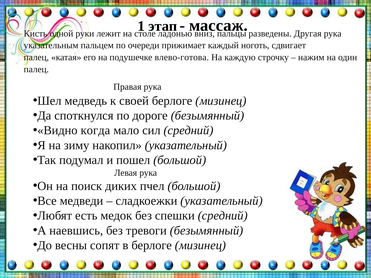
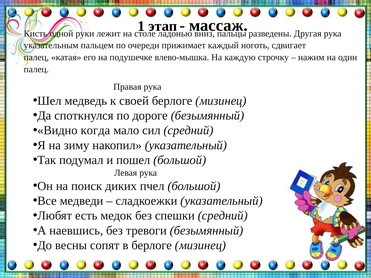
влево-готова: влево-готова -> влево-мышка (182, 57)
